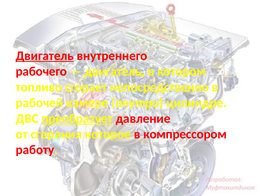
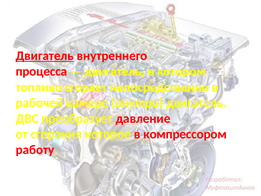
рабочего: рабочего -> процесса (41, 71)
внутри цилиндре: цилиндре -> двигатель (197, 103)
преобразует underline: present -> none (77, 118)
